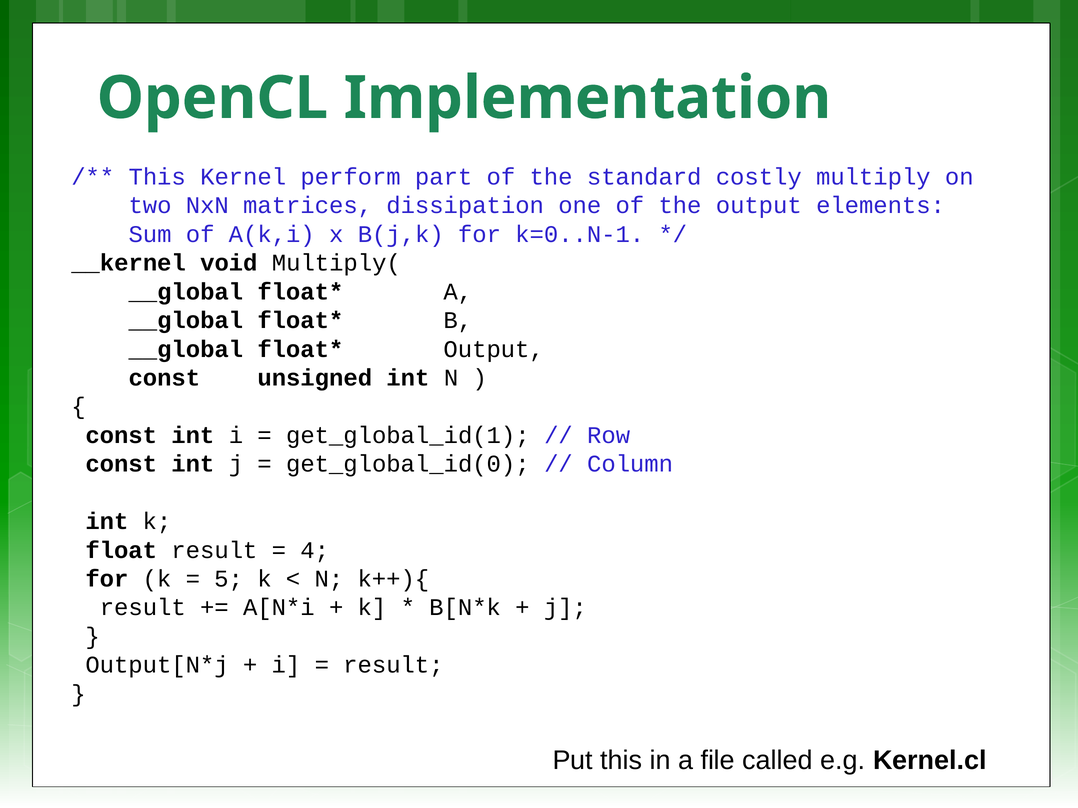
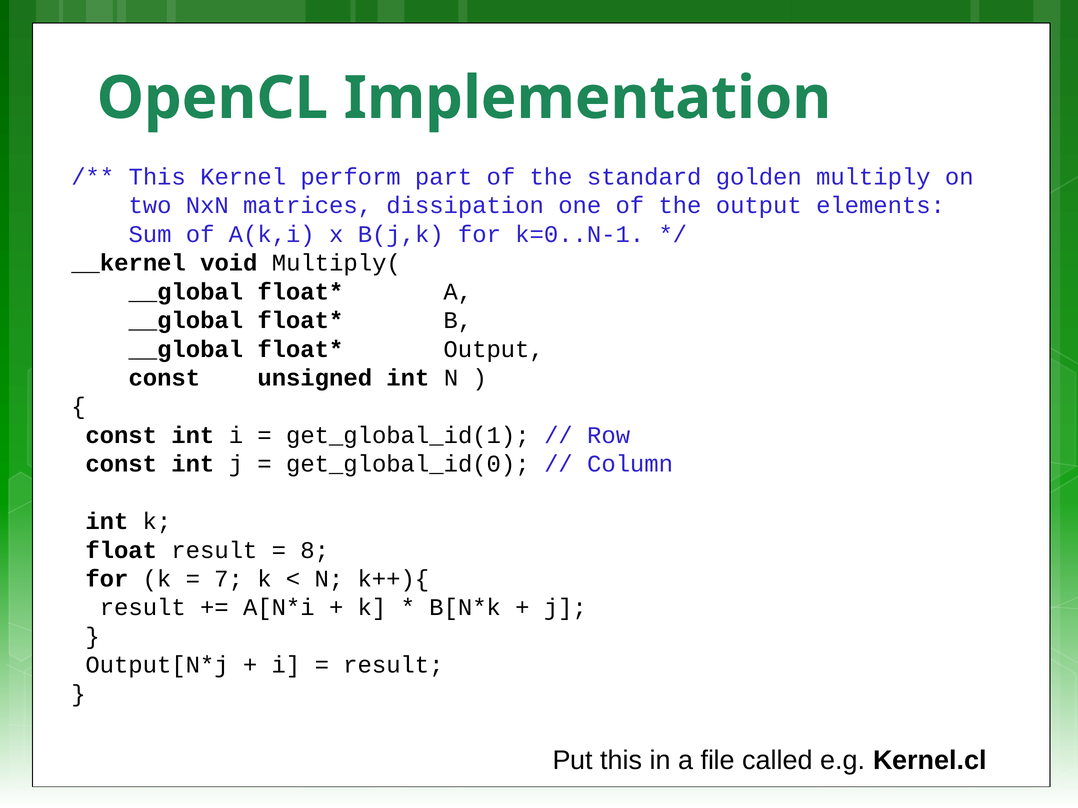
costly: costly -> golden (759, 177)
4: 4 -> 8 (315, 550)
5: 5 -> 7 (229, 579)
